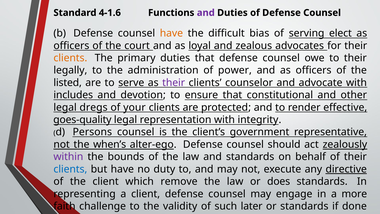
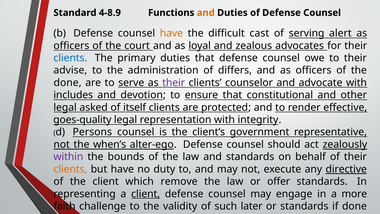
4-1.6: 4-1.6 -> 4-8.9 (110, 13)
and colour: purple -> orange (206, 13)
bias: bias -> cast (259, 33)
elect: elect -> alert (340, 33)
clients colour: orange -> blue (70, 58)
legally: legally -> advise (70, 70)
power: power -> differs (235, 70)
listed: listed -> done (68, 83)
dregs: dregs -> asked (94, 107)
your: your -> itself (135, 107)
clients colour: blue -> orange (70, 169)
does: does -> offer (279, 181)
client underline: none -> present (146, 194)
